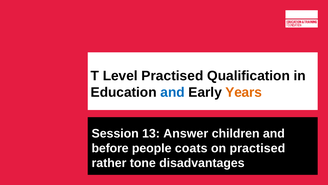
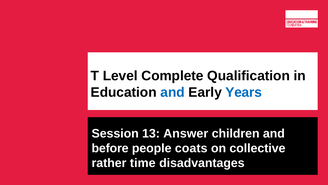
Level Practised: Practised -> Complete (172, 76)
Years colour: orange -> blue (244, 92)
on practised: practised -> collective (257, 148)
tone: tone -> time (143, 163)
